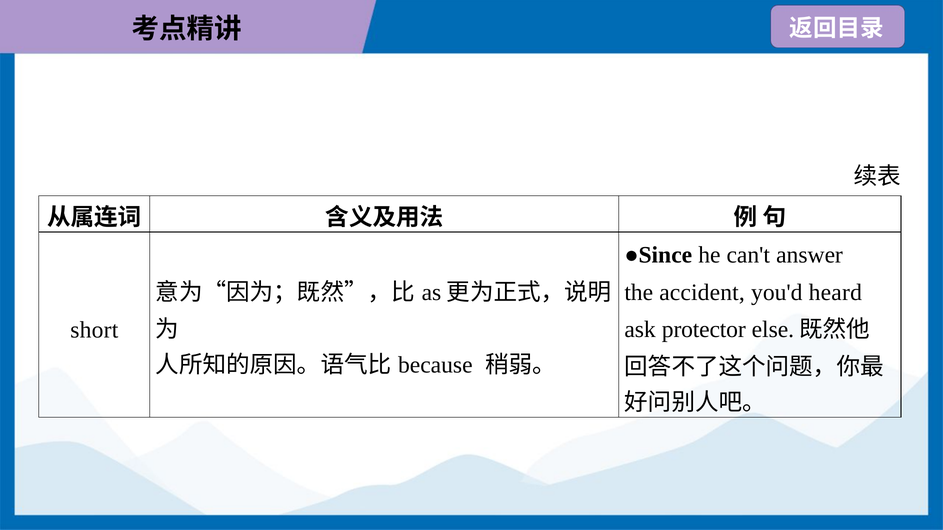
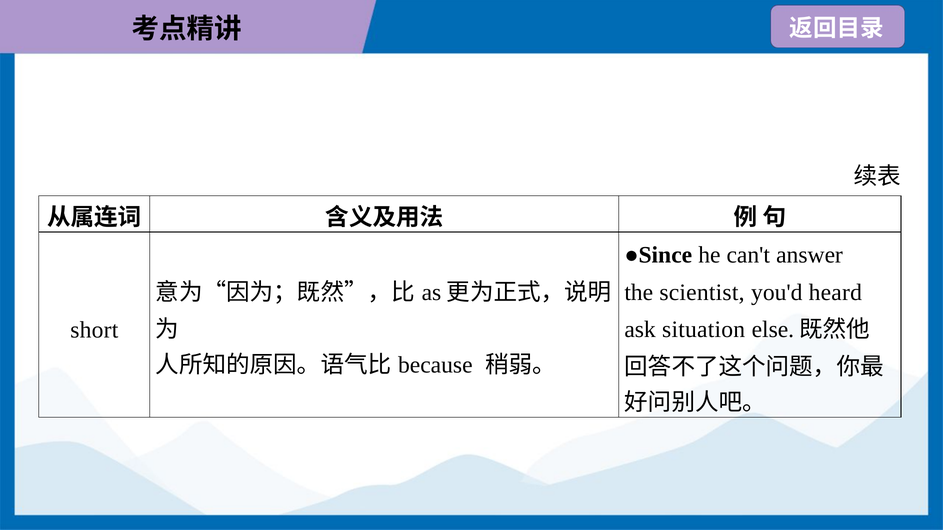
accident: accident -> scientist (702, 292)
protector: protector -> situation (704, 330)
